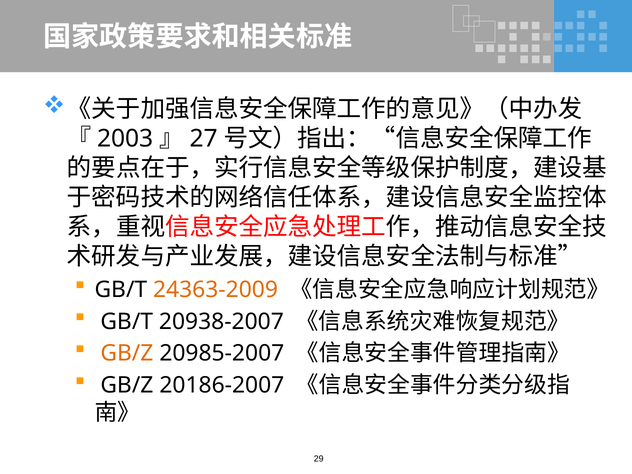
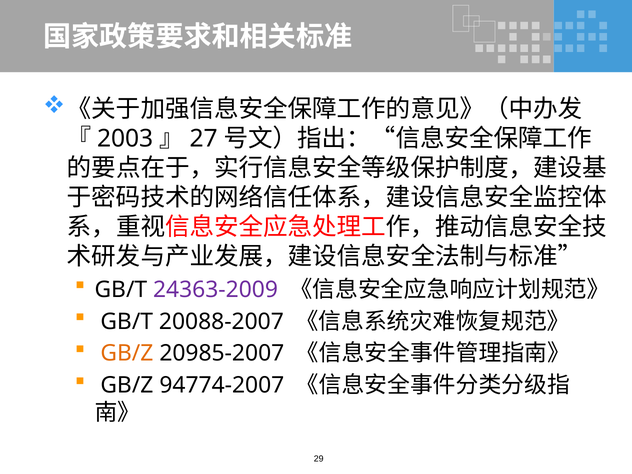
24363-2009 colour: orange -> purple (215, 290)
20938-2007: 20938-2007 -> 20088-2007 (221, 322)
20186-2007: 20186-2007 -> 94774-2007 (222, 385)
